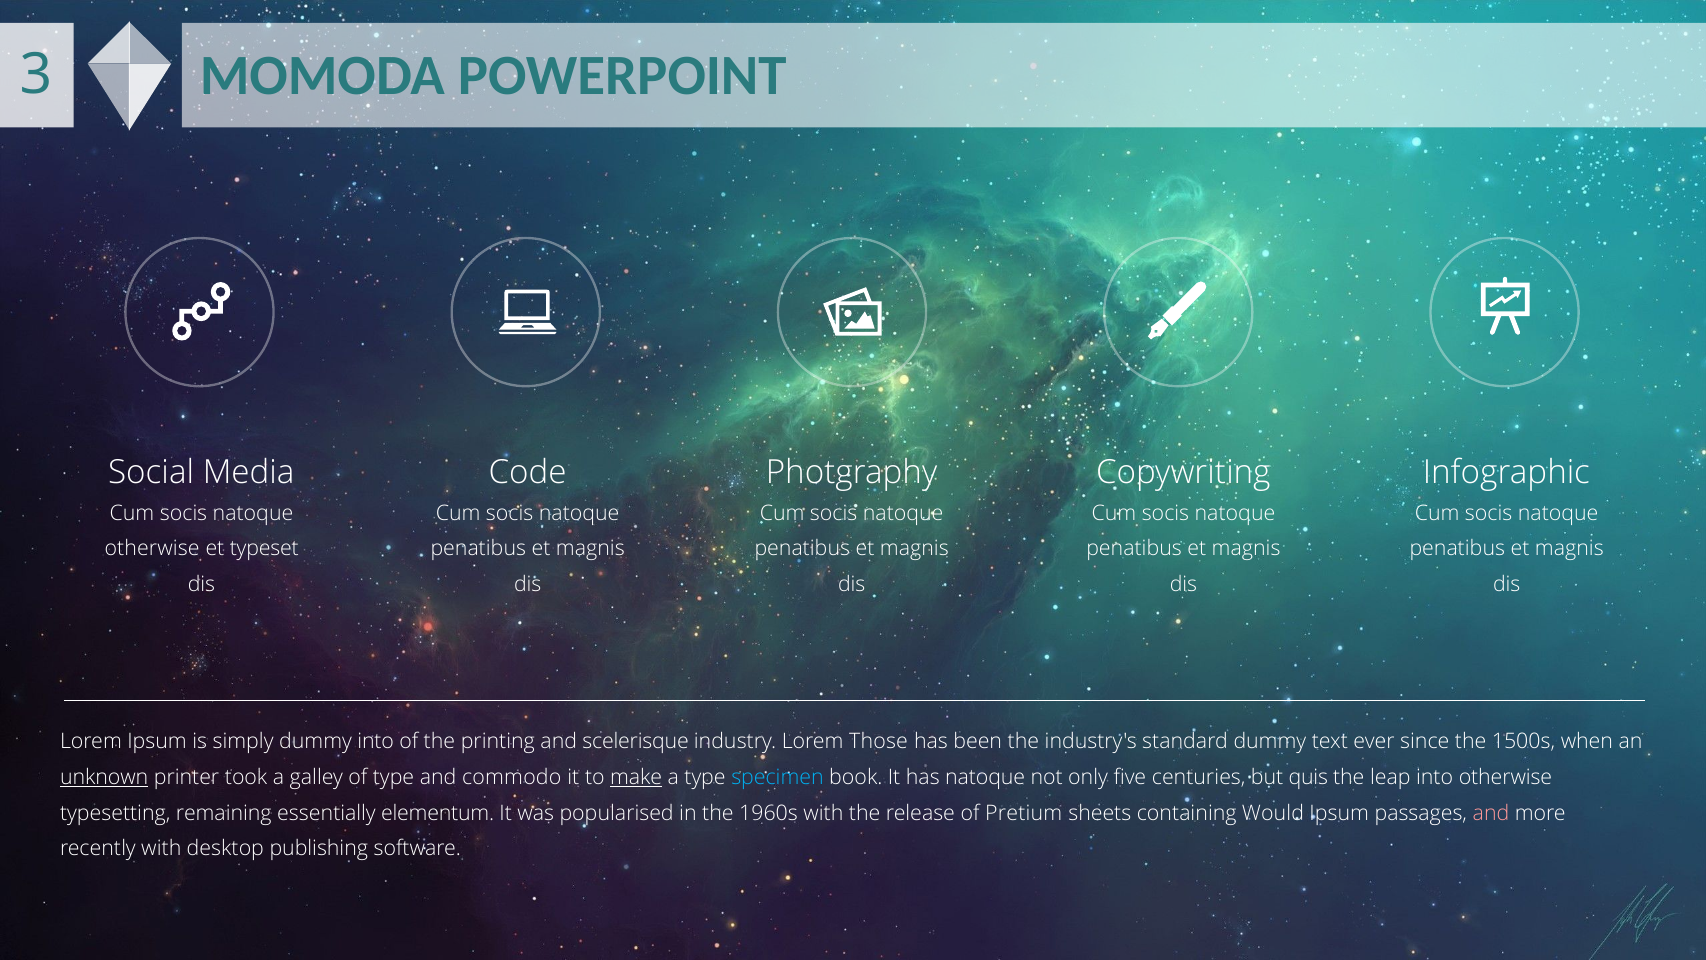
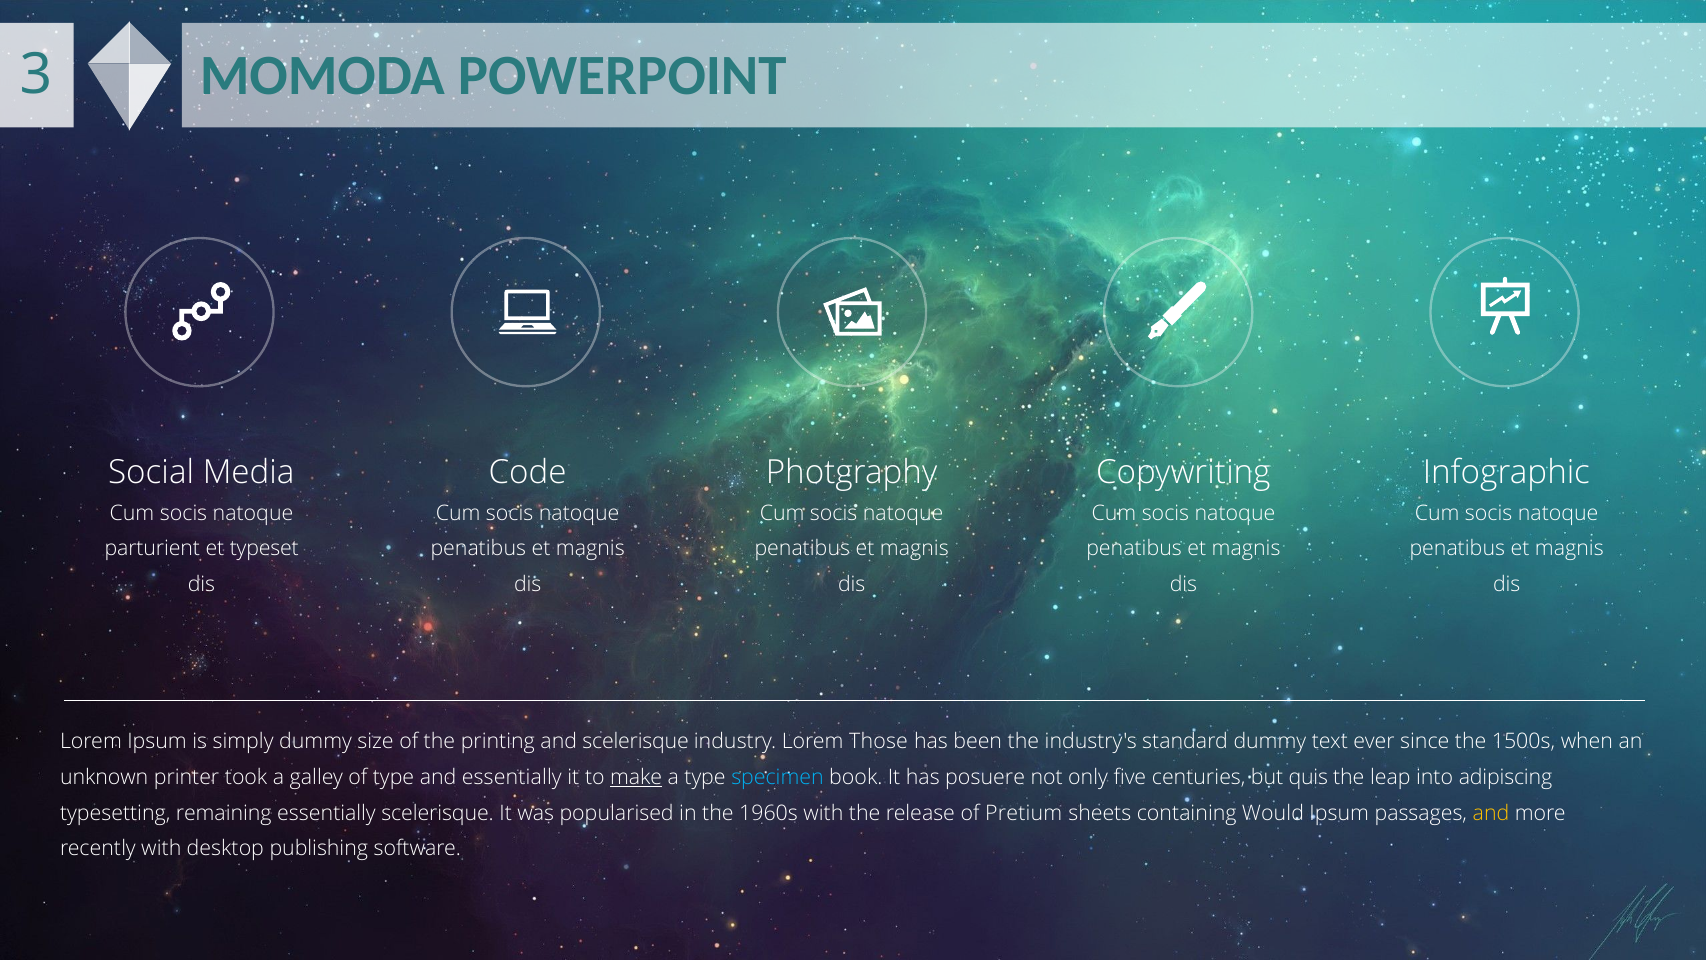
otherwise: otherwise -> parturient (152, 549)
dummy into: into -> size (376, 741)
unknown underline: present -> none (104, 777)
and commodo: commodo -> essentially (512, 777)
has natoque: natoque -> posuere (985, 777)
into otherwise: otherwise -> adipiscing (1505, 777)
essentially elementum: elementum -> scelerisque (438, 813)
and colour: pink -> yellow (1491, 813)
